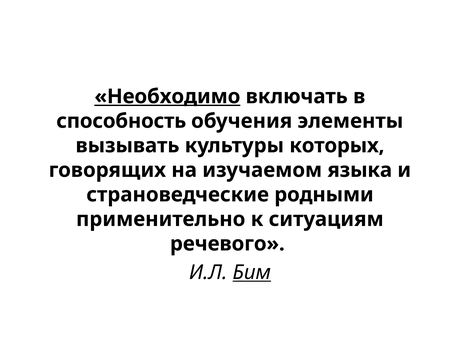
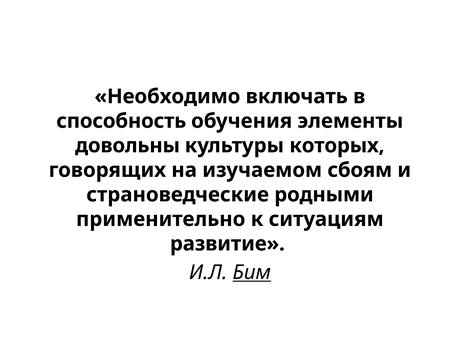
Необходимо underline: present -> none (167, 96)
вызывать: вызывать -> довольны (128, 146)
языка: языка -> сбоям (360, 170)
речевого: речевого -> развитие (227, 244)
